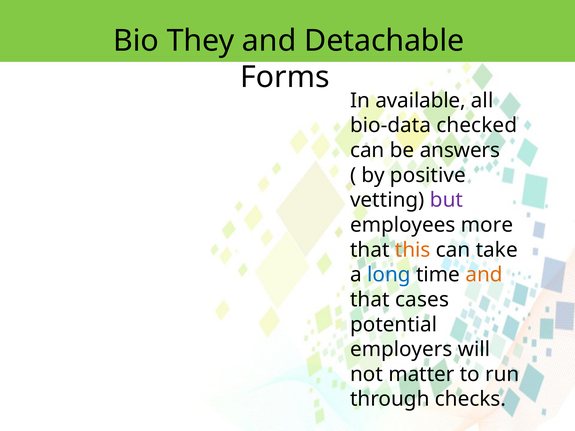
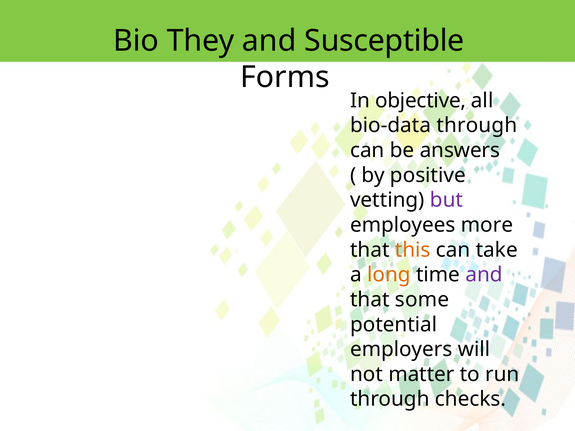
Detachable: Detachable -> Susceptible (384, 41)
available: available -> objective (421, 101)
bio-data checked: checked -> through (477, 125)
long colour: blue -> orange (389, 275)
and colour: orange -> purple (484, 275)
cases: cases -> some (422, 300)
